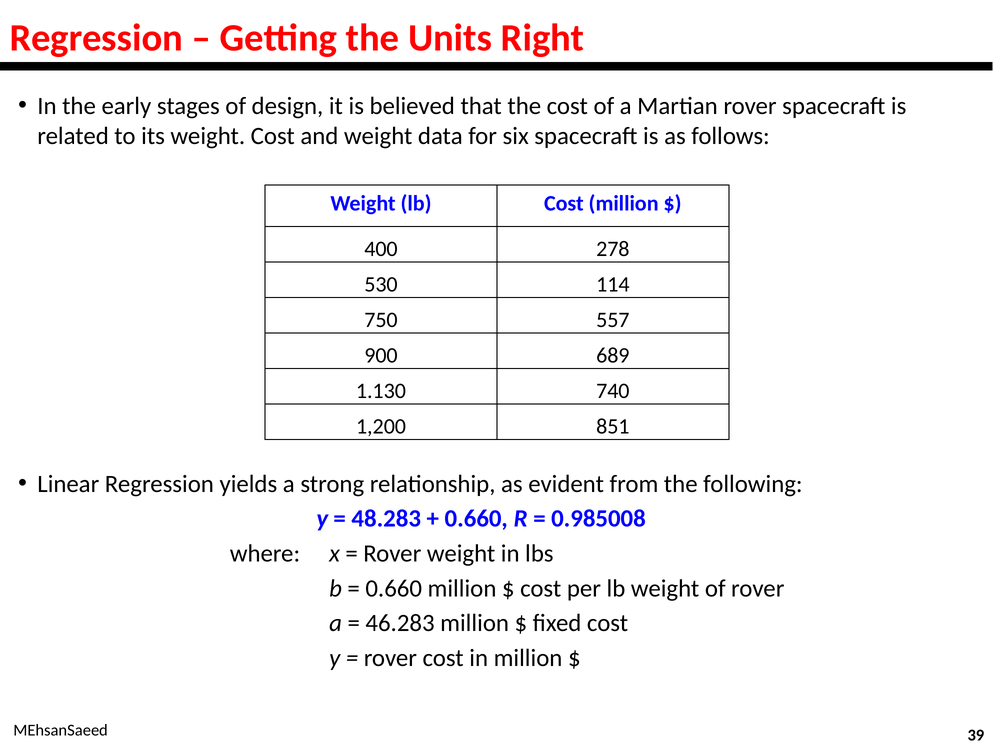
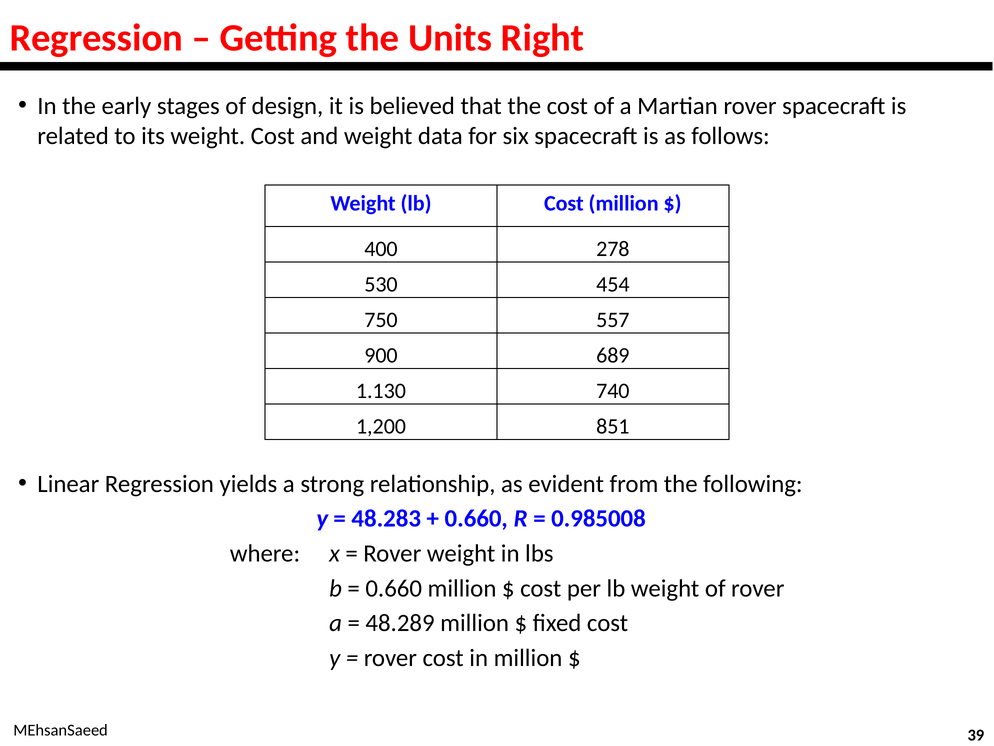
114: 114 -> 454 (613, 284)
46.283: 46.283 -> 48.289 (400, 623)
